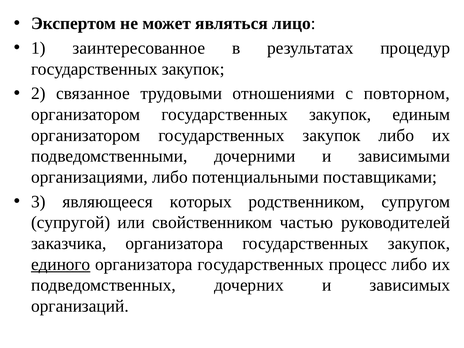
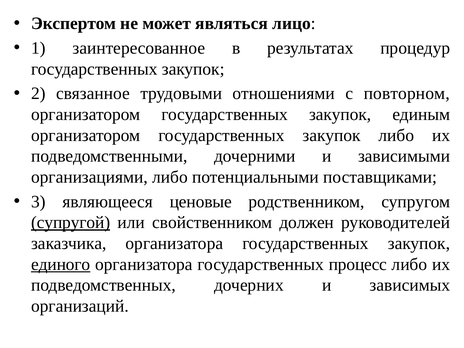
которых: которых -> ценовые (201, 202)
супругой underline: none -> present (71, 222)
частью: частью -> должен (307, 222)
